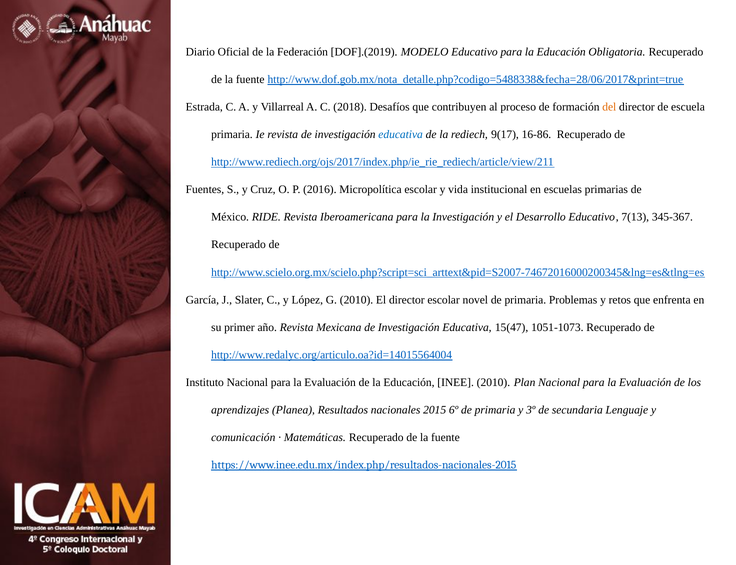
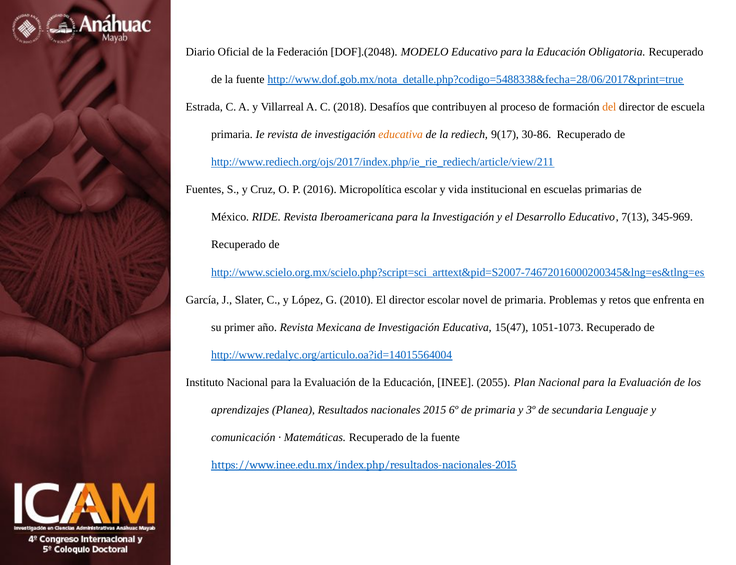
DOF].(2019: DOF].(2019 -> DOF].(2048 (364, 52)
educativa colour: blue -> orange (401, 135)
16-86: 16-86 -> 30-86 (536, 135)
345-367: 345-367 -> 345-969 (672, 217)
INEE 2010: 2010 -> 2055 (493, 383)
